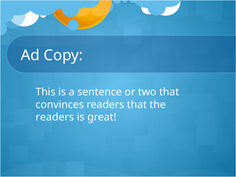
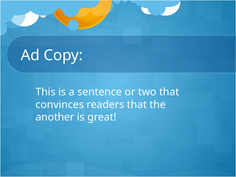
readers: readers -> another (55, 117)
